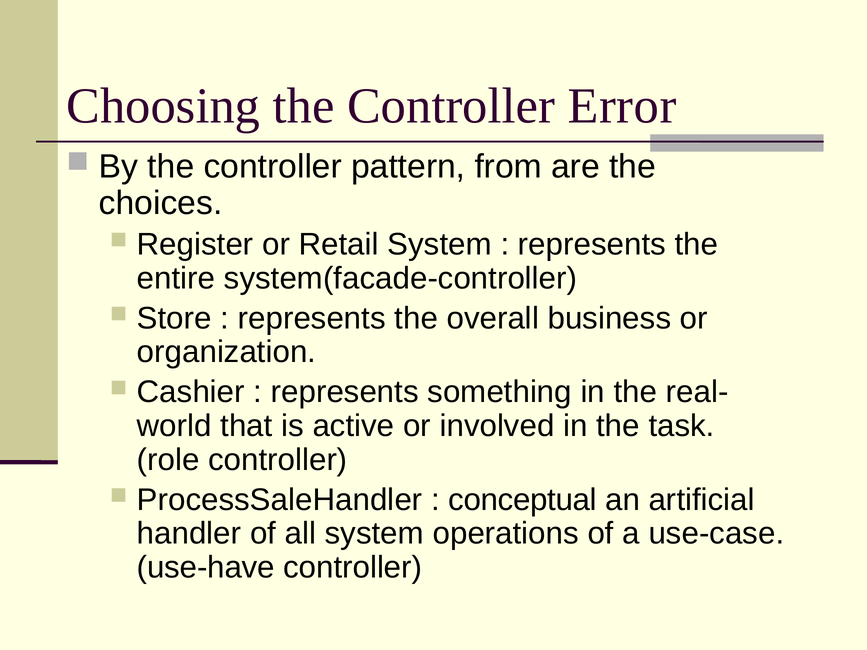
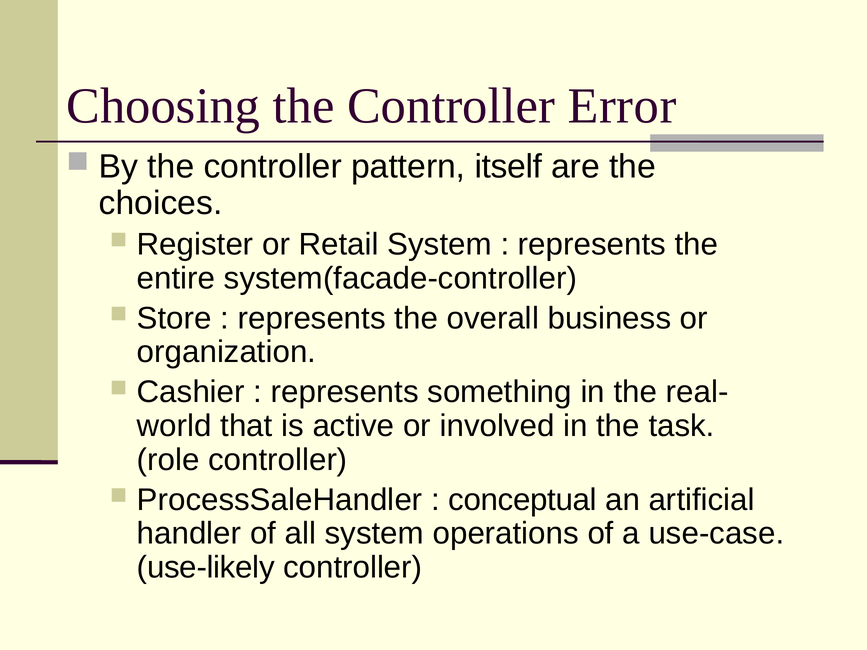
from: from -> itself (508, 167)
use-have: use-have -> use-likely (206, 567)
